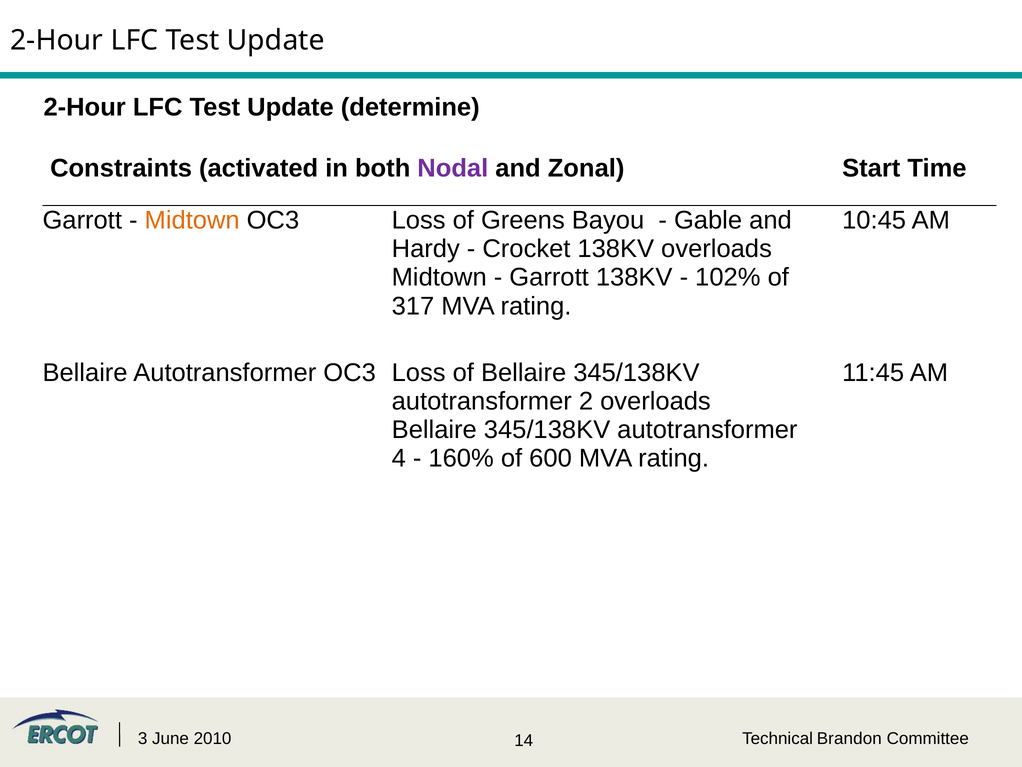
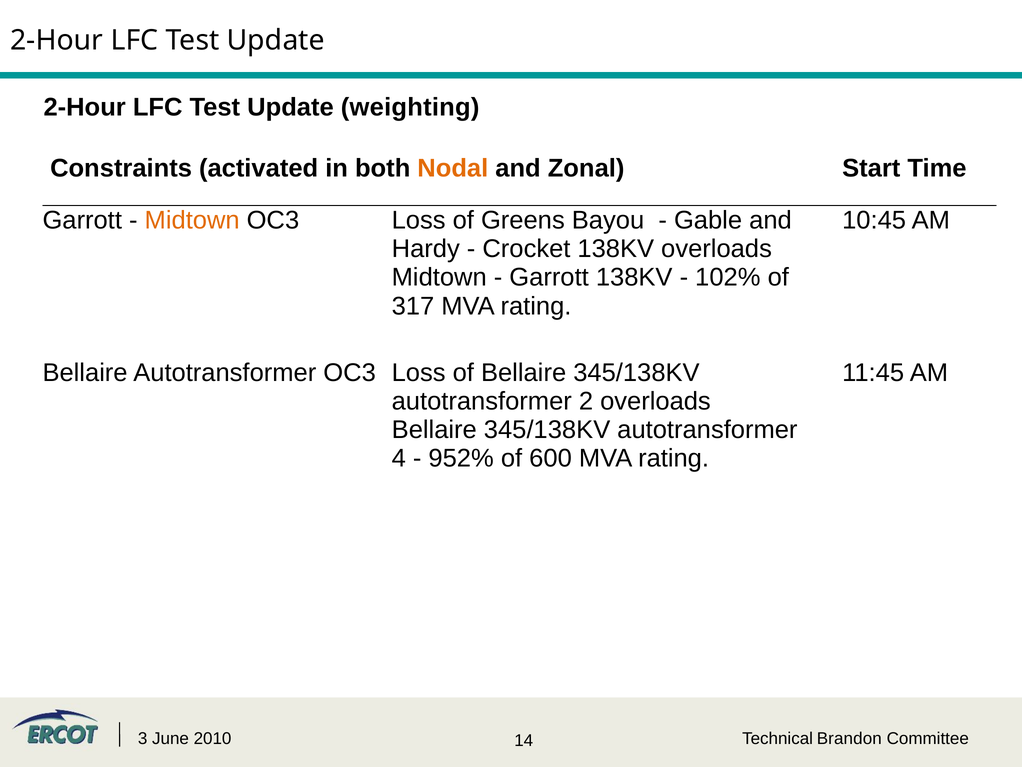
determine: determine -> weighting (410, 107)
Nodal colour: purple -> orange (453, 168)
160%: 160% -> 952% (461, 458)
